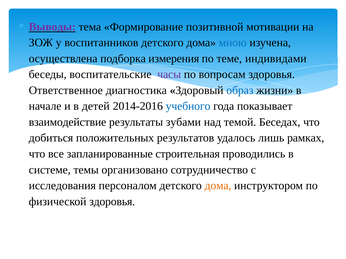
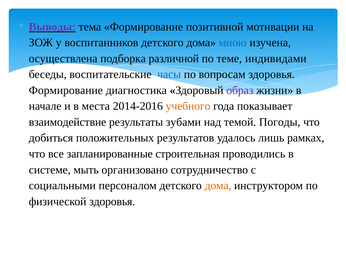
измерения: измерения -> различной (174, 59)
часы colour: purple -> blue (169, 75)
Ответственное: Ответственное -> Формирование (66, 90)
образ colour: blue -> purple (240, 90)
детей: детей -> места (96, 106)
учебного colour: blue -> orange (188, 106)
Беседах: Беседах -> Погоды (280, 122)
темы: темы -> мыть (86, 170)
исследования: исследования -> социальными (62, 186)
